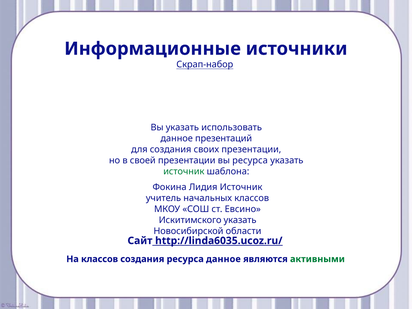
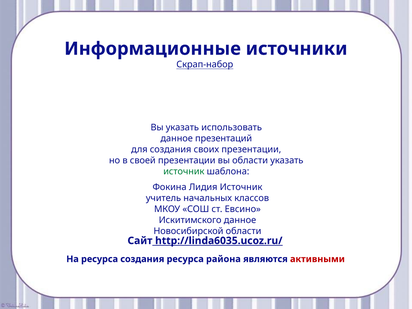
вы ресурса: ресурса -> области (250, 160)
Искитимского указать: указать -> данное (240, 220)
На классов: классов -> ресурса (100, 259)
ресурса данное: данное -> района (223, 259)
активными colour: green -> red (317, 259)
